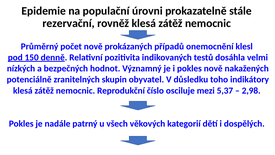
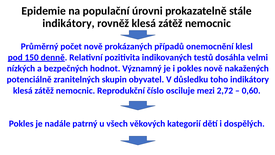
rezervační: rezervační -> indikátory (69, 23)
5,37: 5,37 -> 2,72 (225, 90)
2,98: 2,98 -> 0,60 (251, 90)
